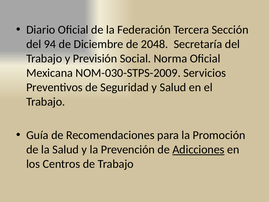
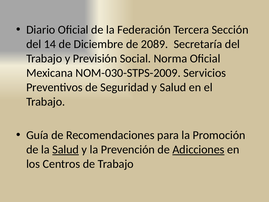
94: 94 -> 14 (50, 44)
2048: 2048 -> 2089 (155, 44)
Salud underline: none -> present (66, 149)
